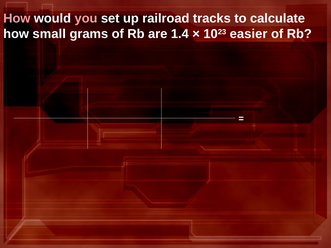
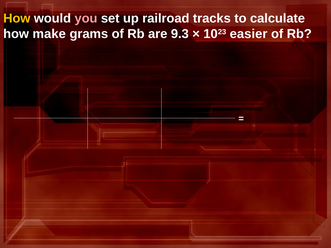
How colour: pink -> yellow (17, 19)
small: small -> make (49, 34)
1.4: 1.4 -> 9.3 (180, 34)
